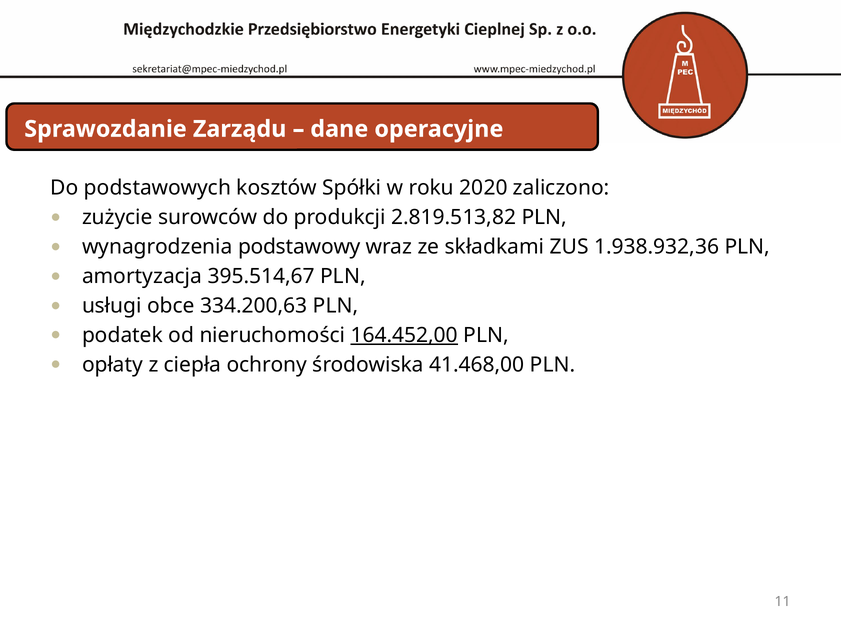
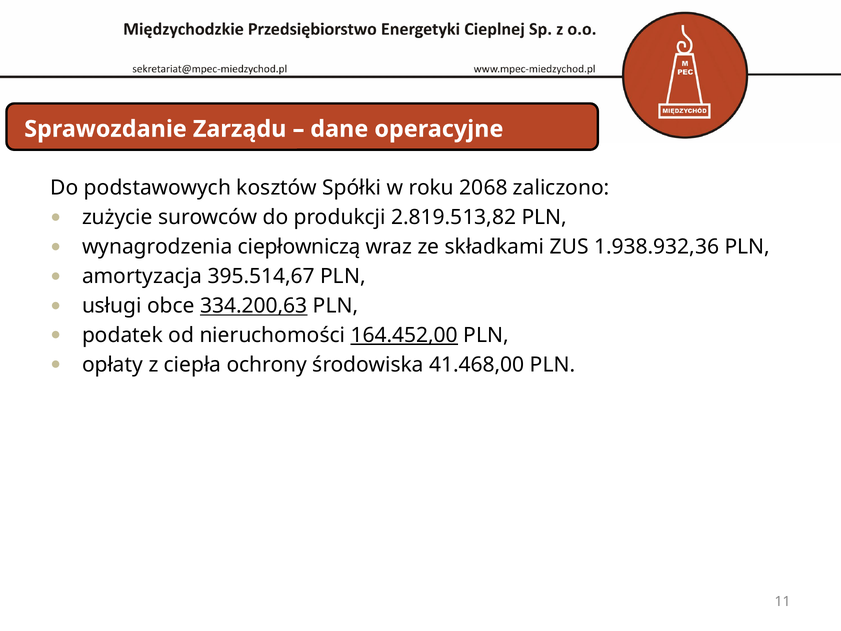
2020: 2020 -> 2068 (484, 188)
podstawowy: podstawowy -> ciepłowniczą (299, 247)
334.200,63 underline: none -> present (254, 306)
